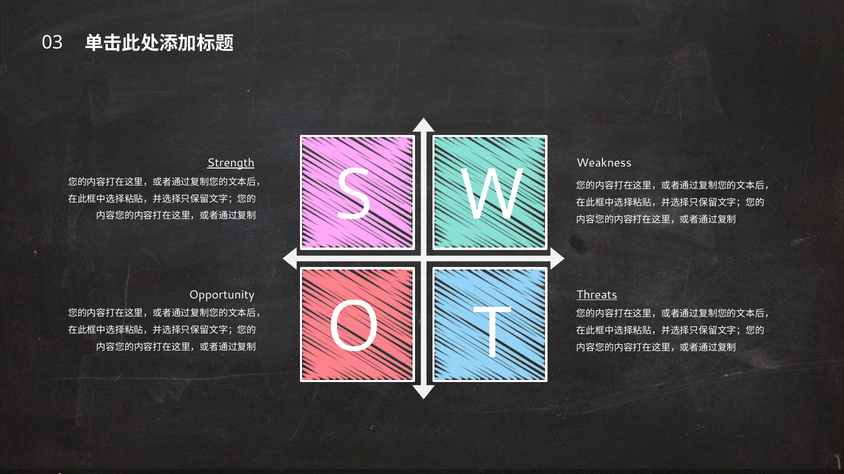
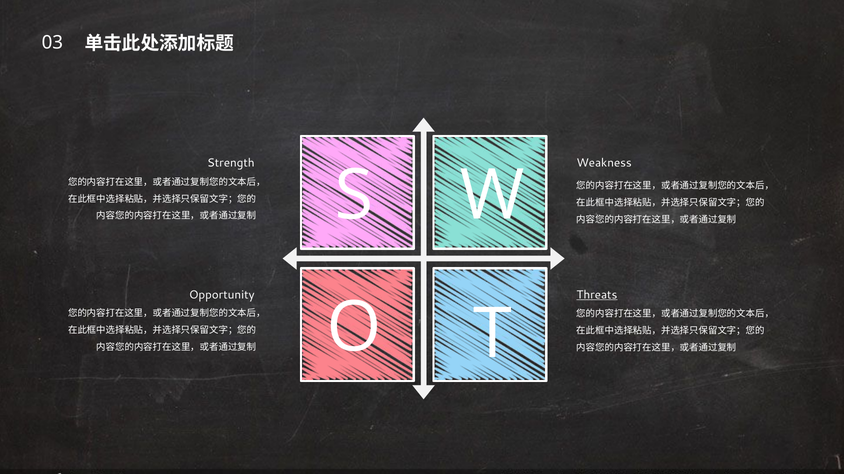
Strength underline: present -> none (231, 163)
